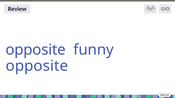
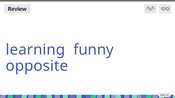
opposite: opposite -> learning (35, 50)
